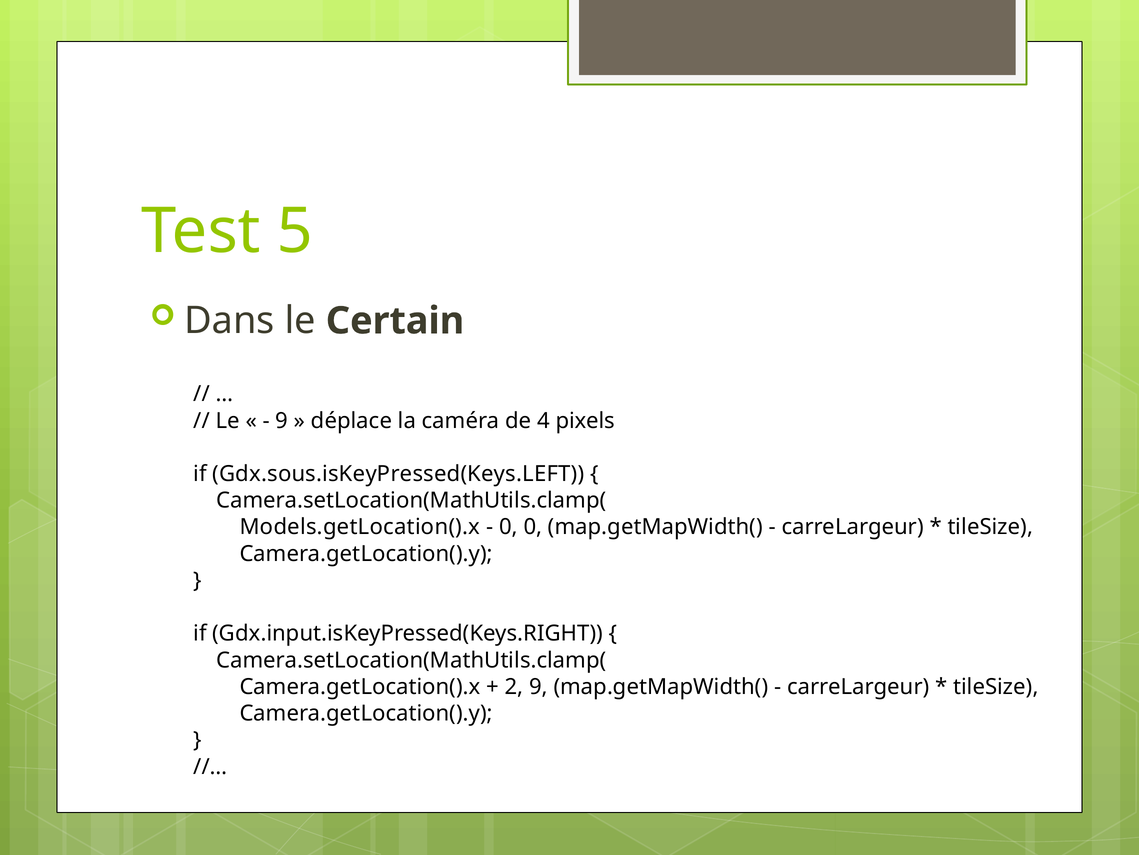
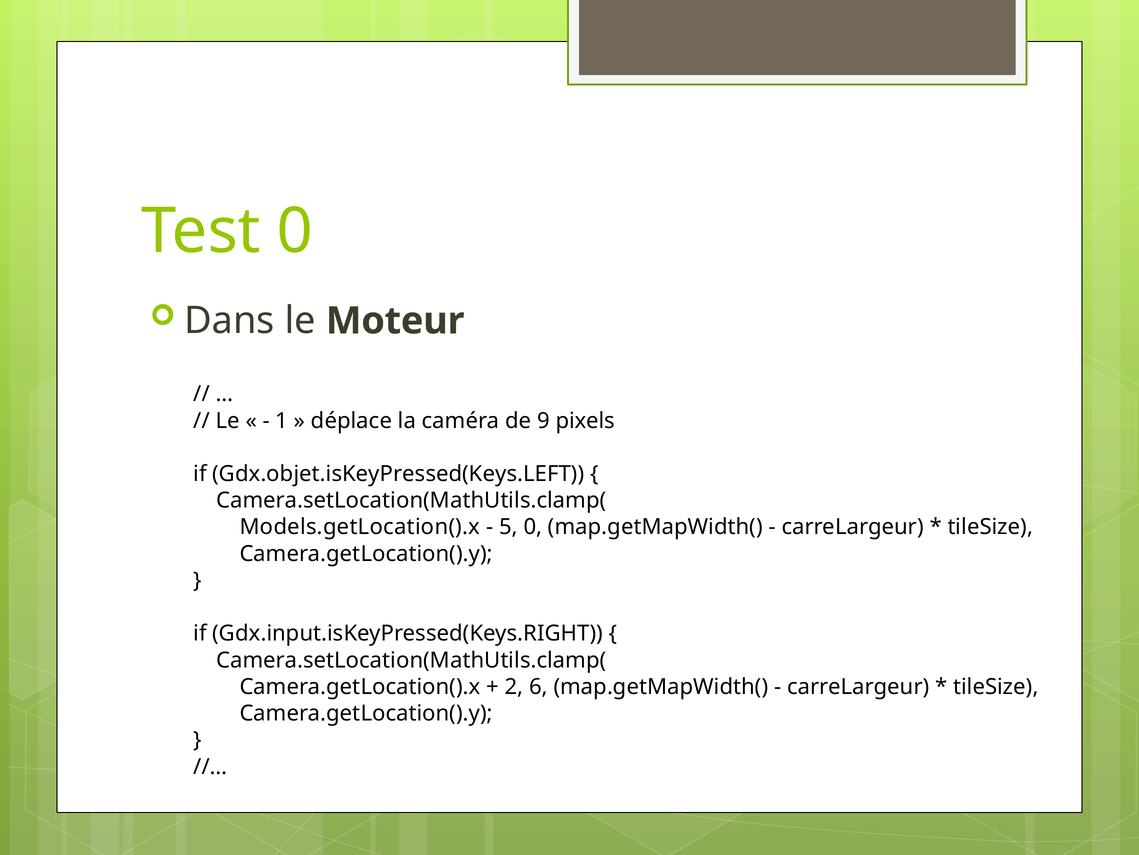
Test 5: 5 -> 0 (295, 231)
Certain: Certain -> Moteur (395, 321)
9: 9 -> 1 (282, 420)
4: 4 -> 9 (543, 420)
Gdx.sous.isKeyPressed(Keys.LEFT: Gdx.sous.isKeyPressed(Keys.LEFT -> Gdx.objet.isKeyPressed(Keys.LEFT (398, 474)
0: 0 -> 5 (508, 527)
2 9: 9 -> 6 (538, 686)
